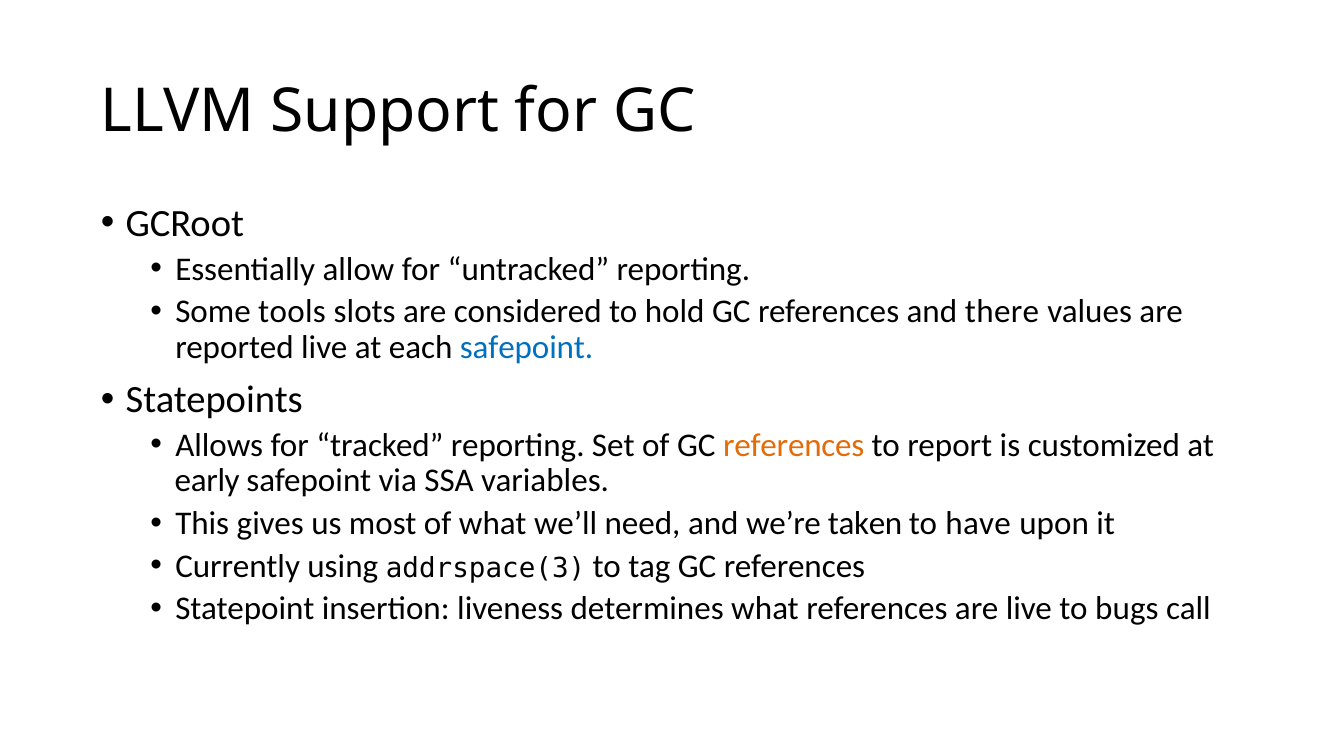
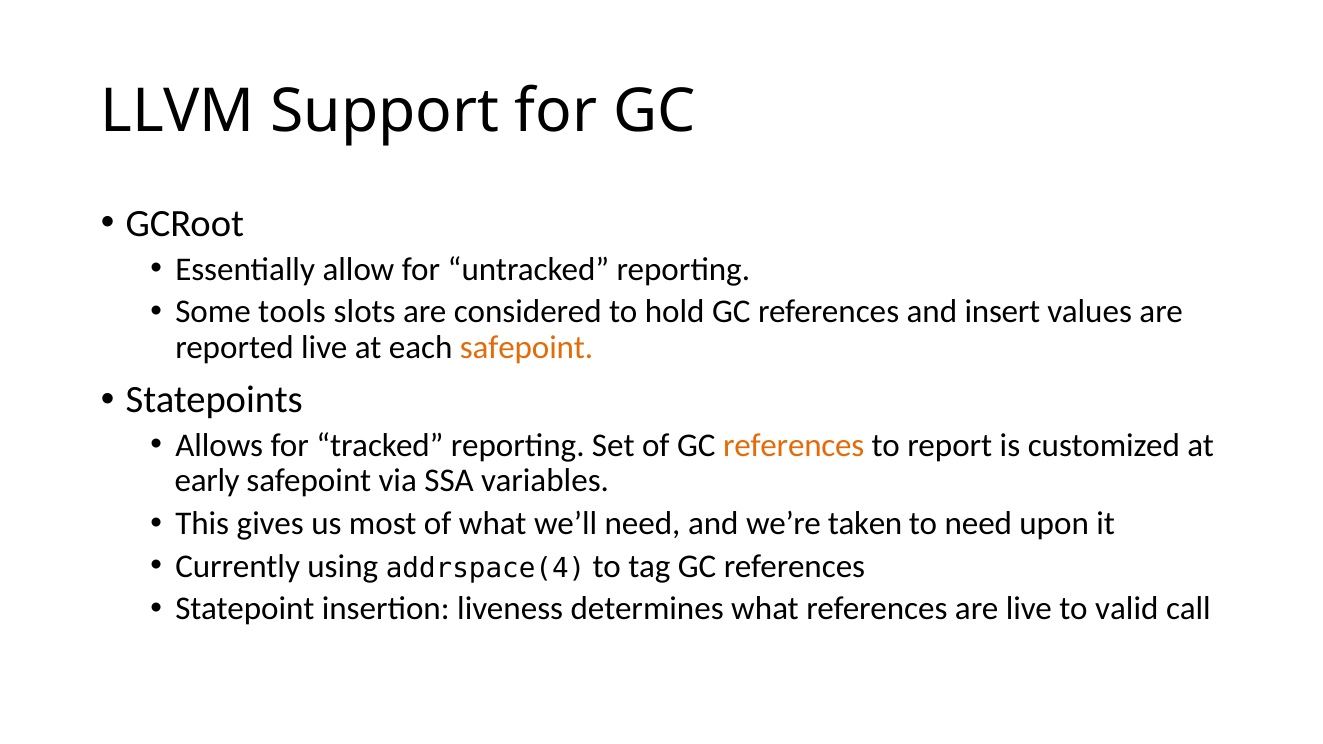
there: there -> insert (1002, 312)
safepoint colour: blue -> orange (527, 347)
to have: have -> need (978, 524)
addrspace(3: addrspace(3 -> addrspace(4 (486, 568)
bugs: bugs -> valid (1127, 609)
